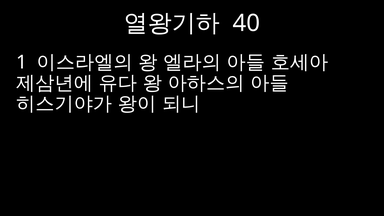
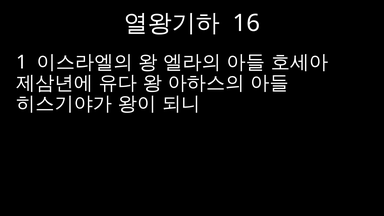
40: 40 -> 16 (246, 23)
